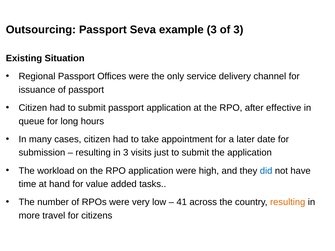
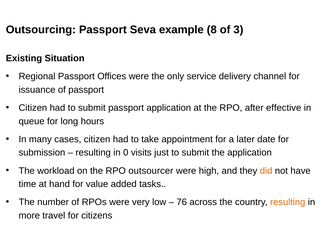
example 3: 3 -> 8 (212, 30)
in 3: 3 -> 0 (126, 153)
RPO application: application -> outsourcer (151, 171)
did colour: blue -> orange (266, 171)
41: 41 -> 76 (182, 202)
